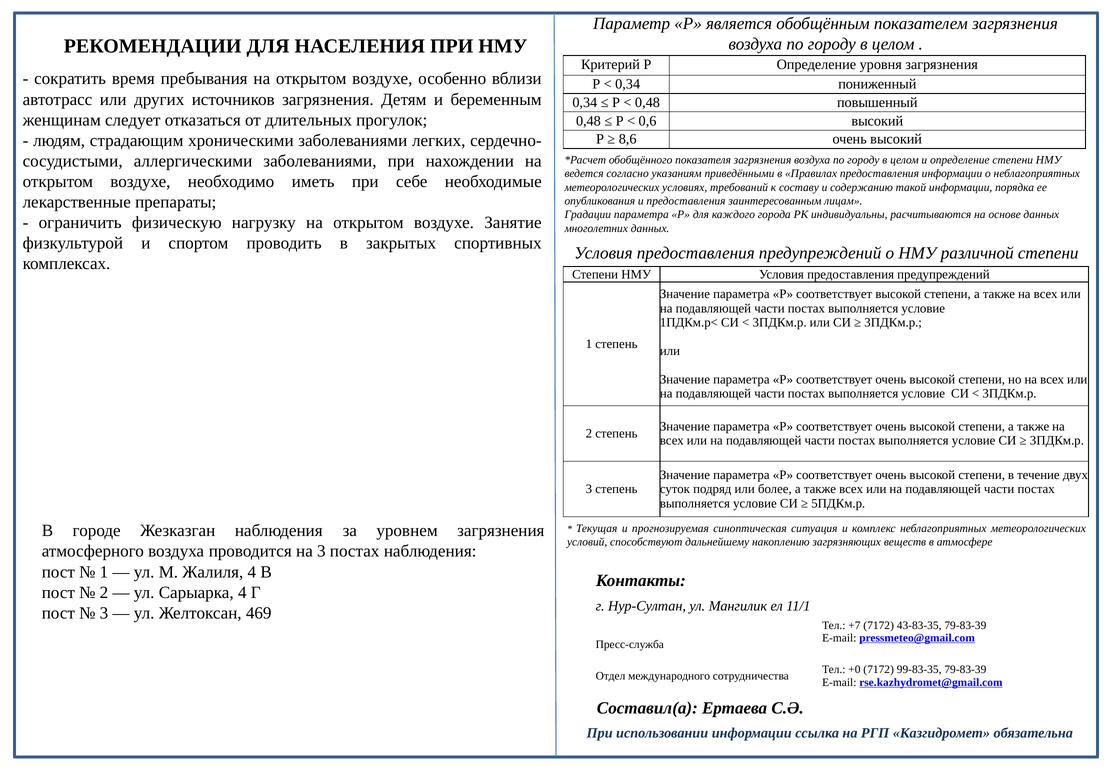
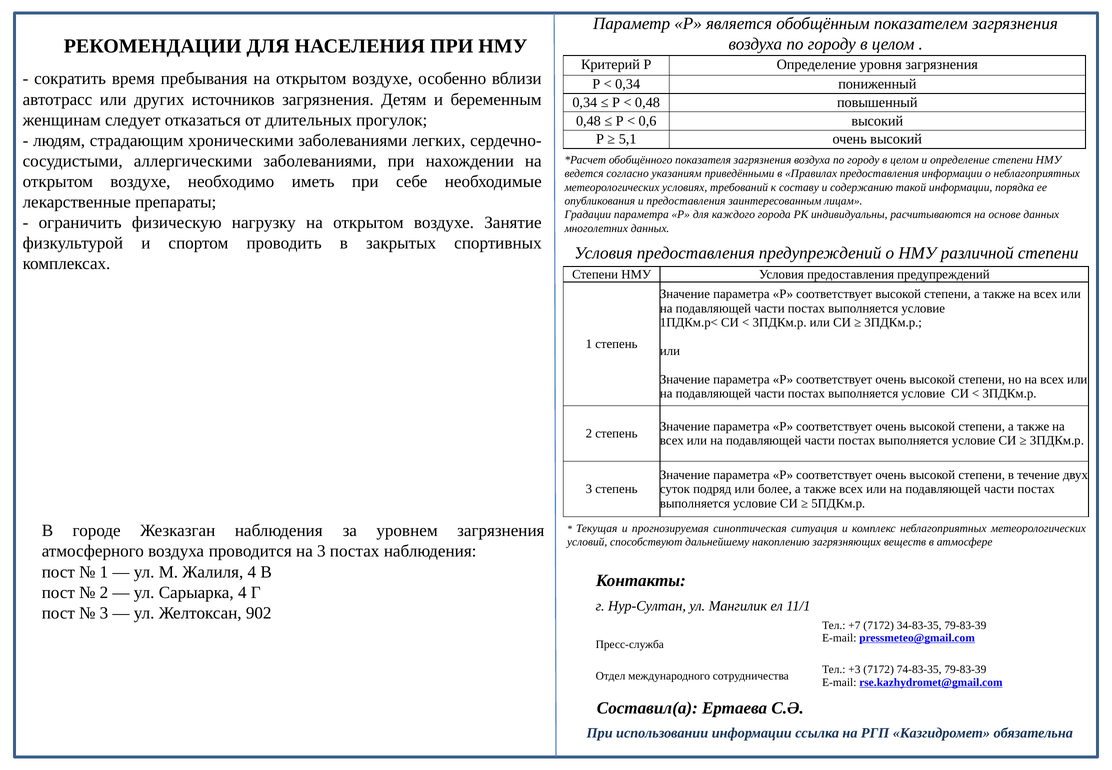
8,6: 8,6 -> 5,1 (628, 139)
469: 469 -> 902 (259, 613)
43-83-35: 43-83-35 -> 34-83-35 (919, 625)
+0: +0 -> +3 (854, 670)
99-83-35: 99-83-35 -> 74-83-35 (919, 670)
